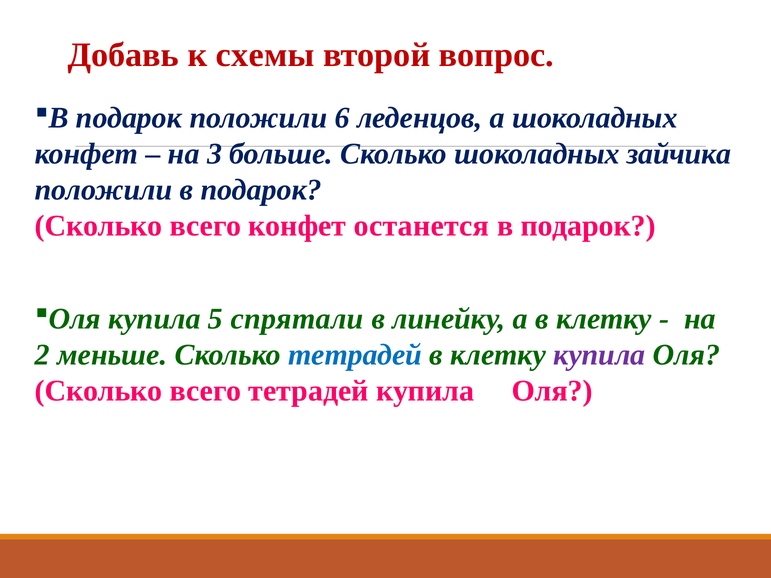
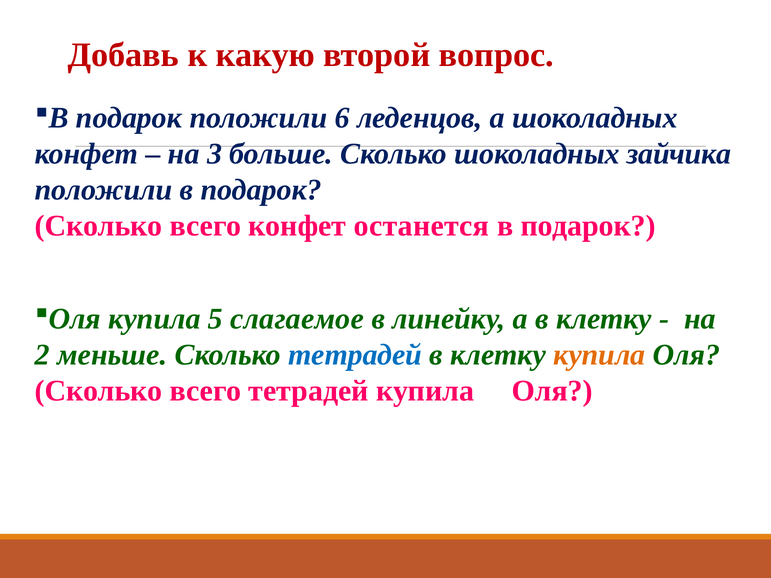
схемы: схемы -> какую (265, 55)
спрятали: спрятали -> слагаемое (297, 319)
купила colour: purple -> orange (599, 355)
